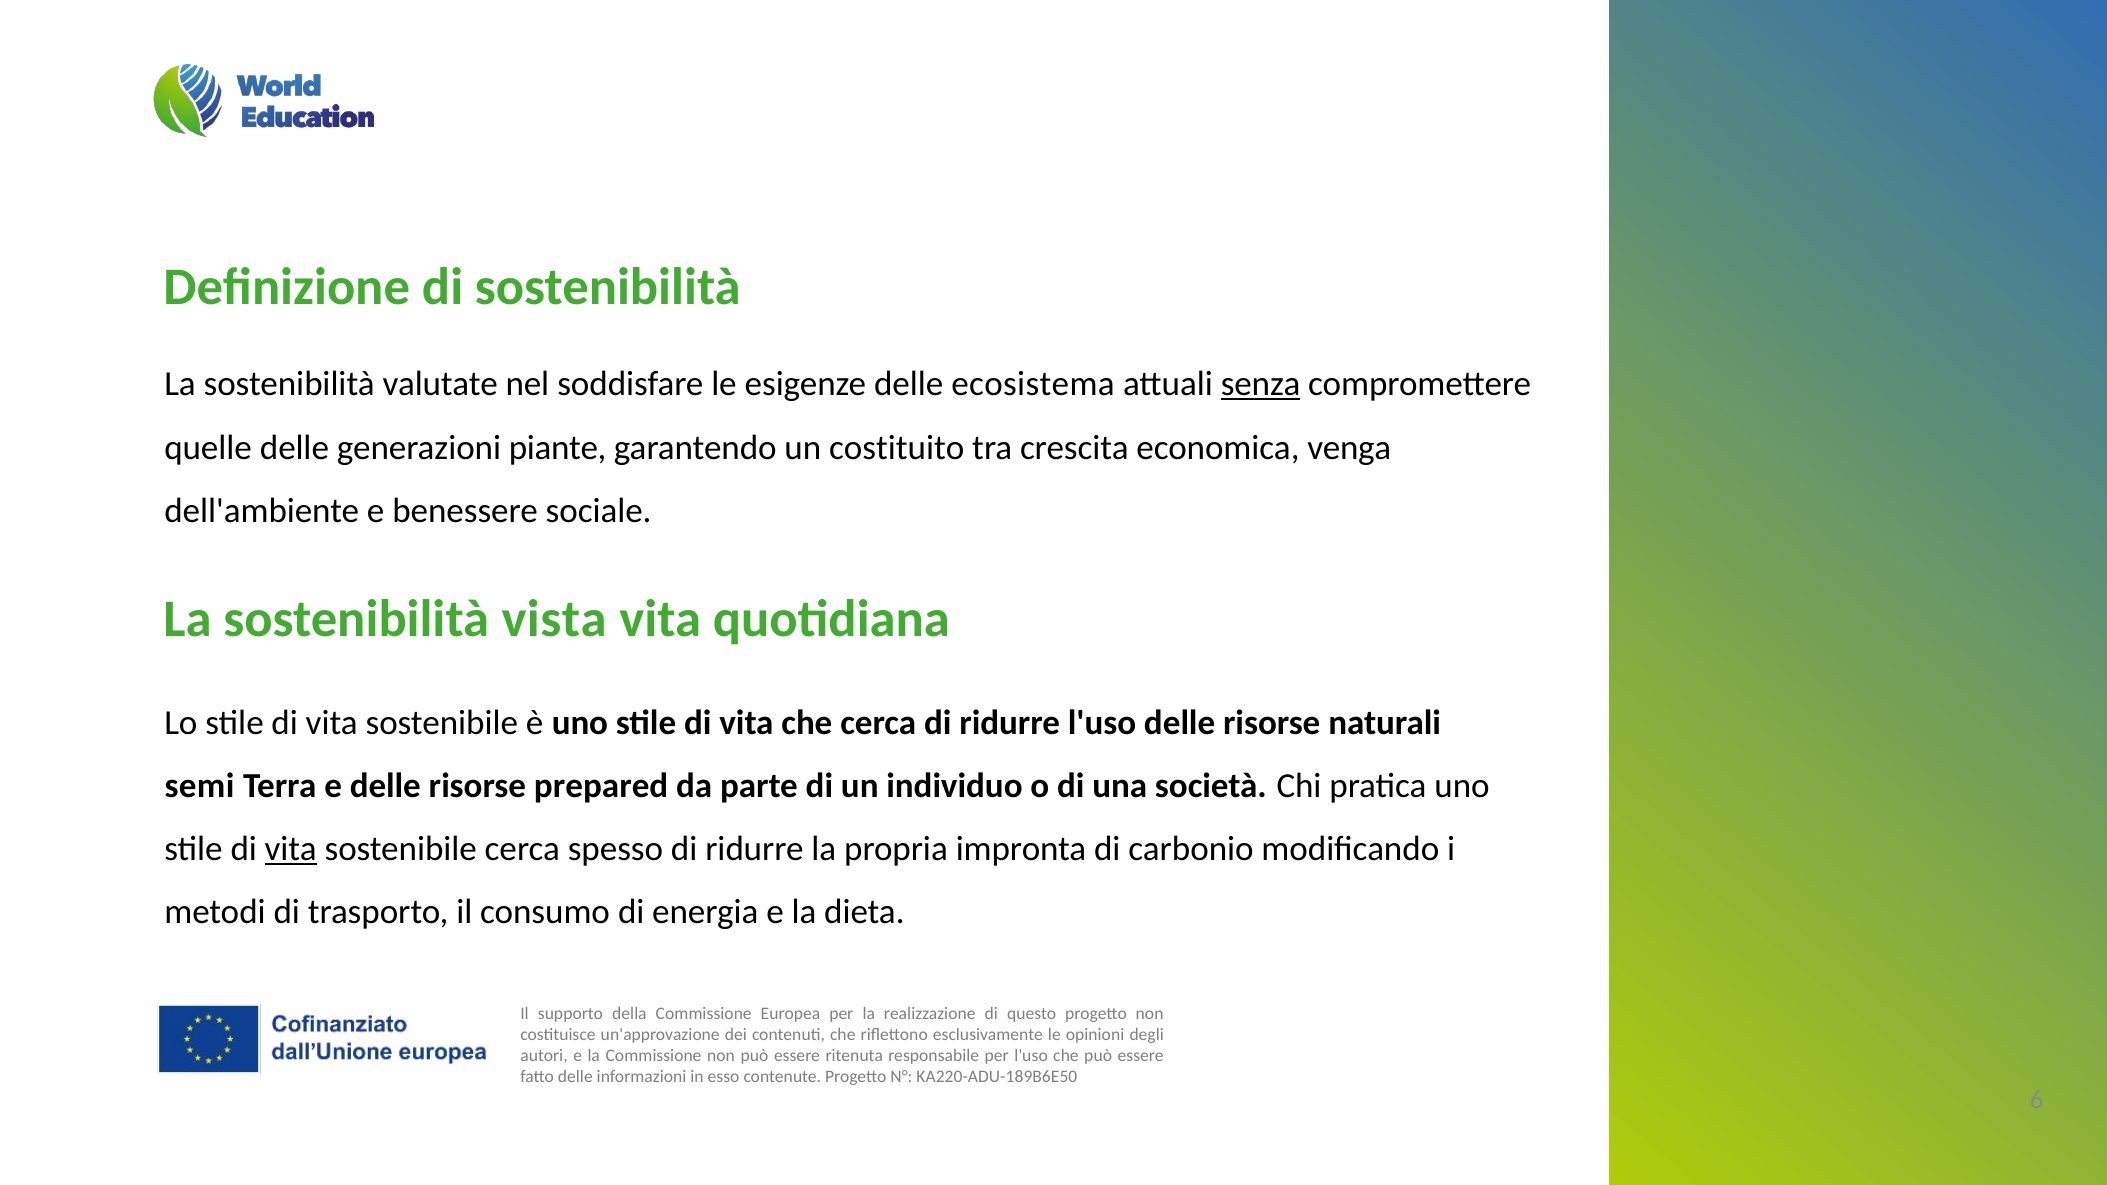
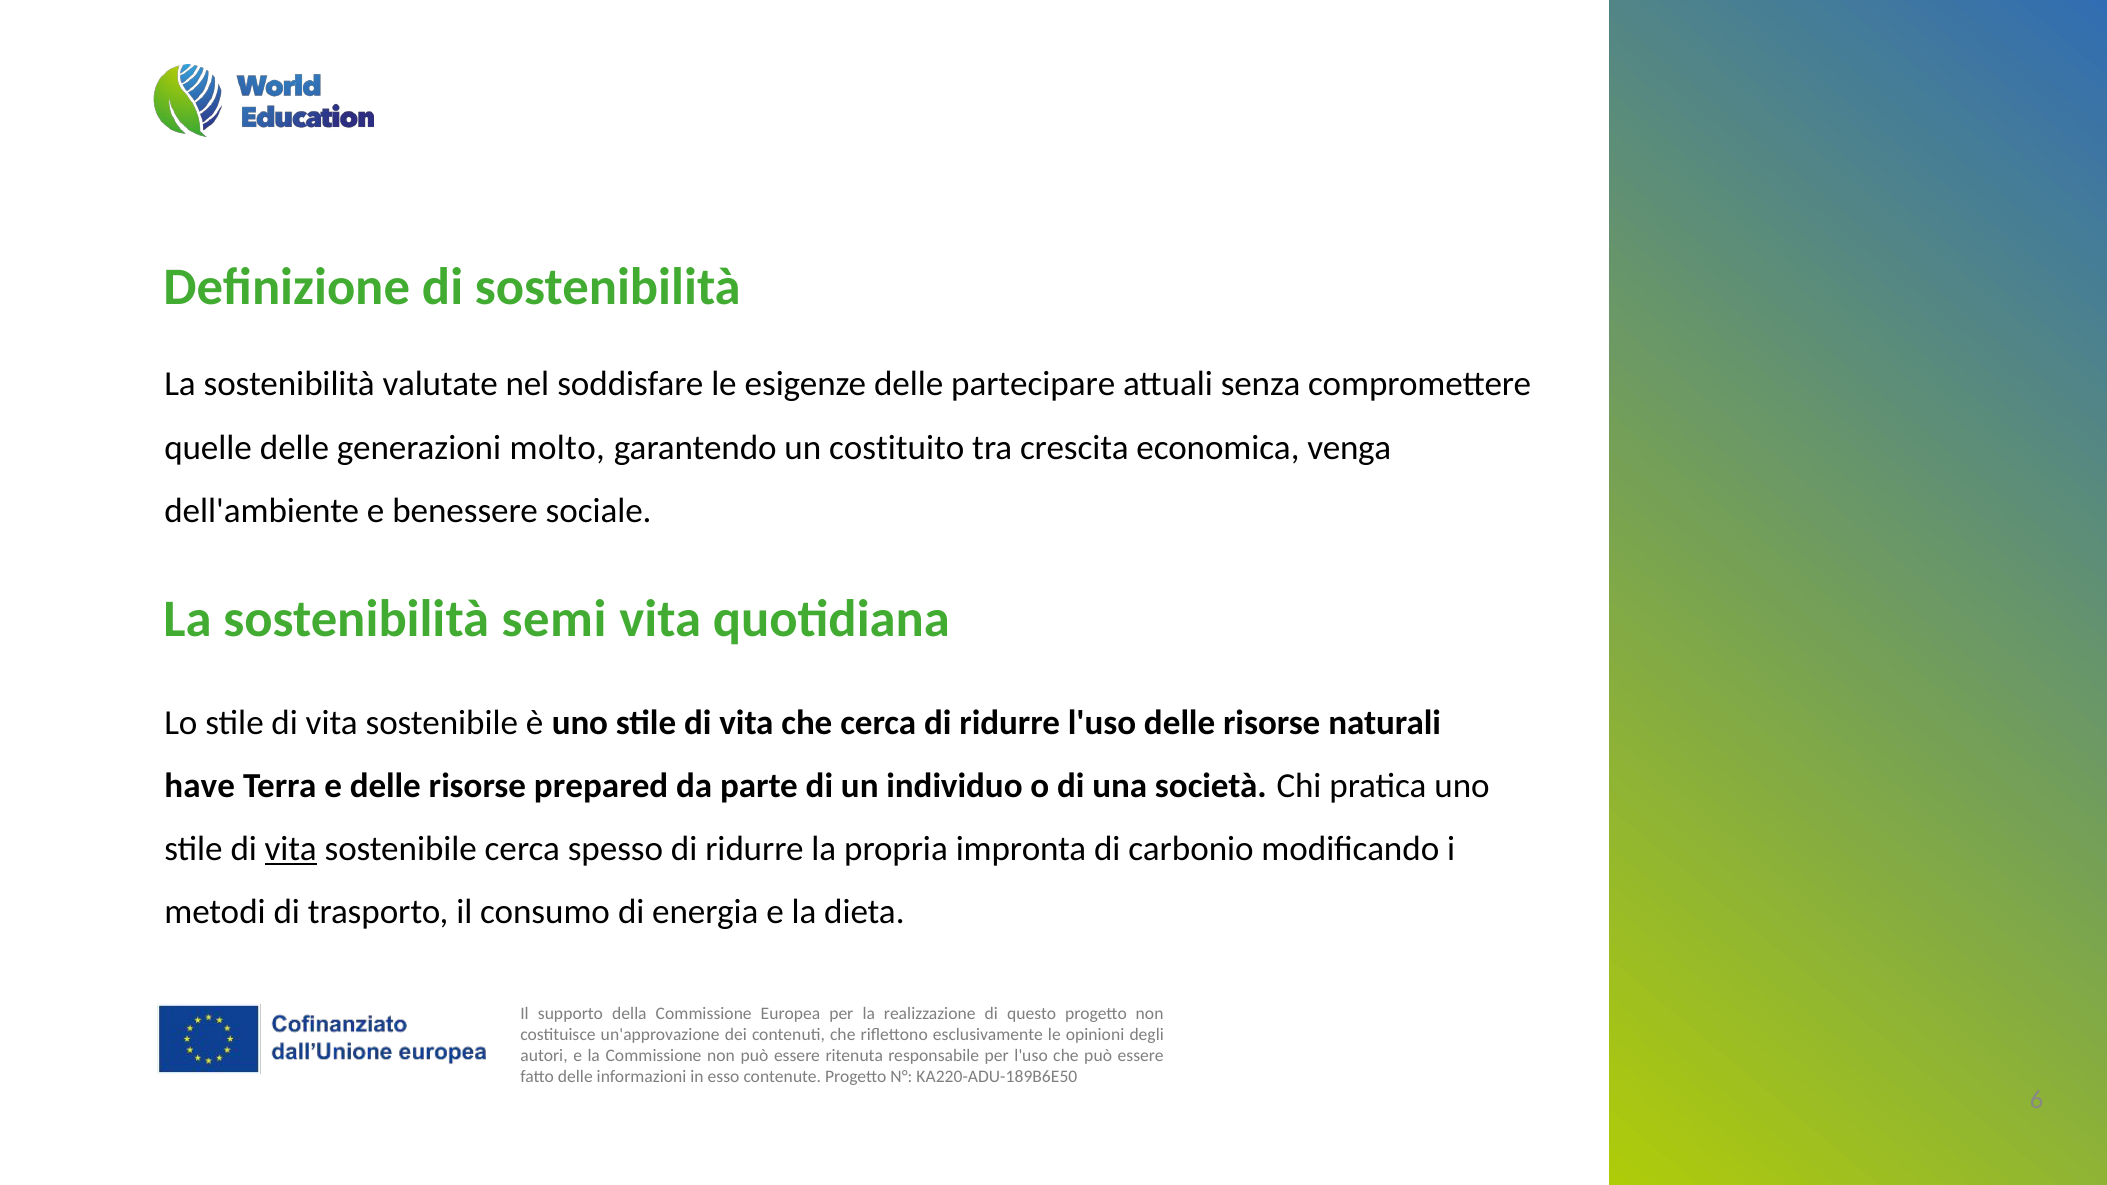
ecosistema: ecosistema -> partecipare (1033, 384)
senza underline: present -> none (1261, 384)
piante: piante -> molto (557, 447)
vista: vista -> semi (554, 619)
semi: semi -> have (200, 786)
